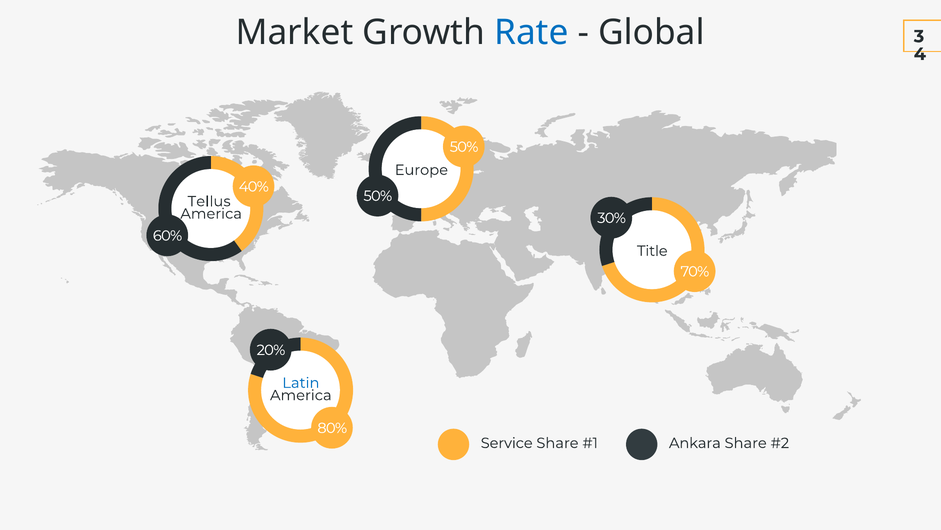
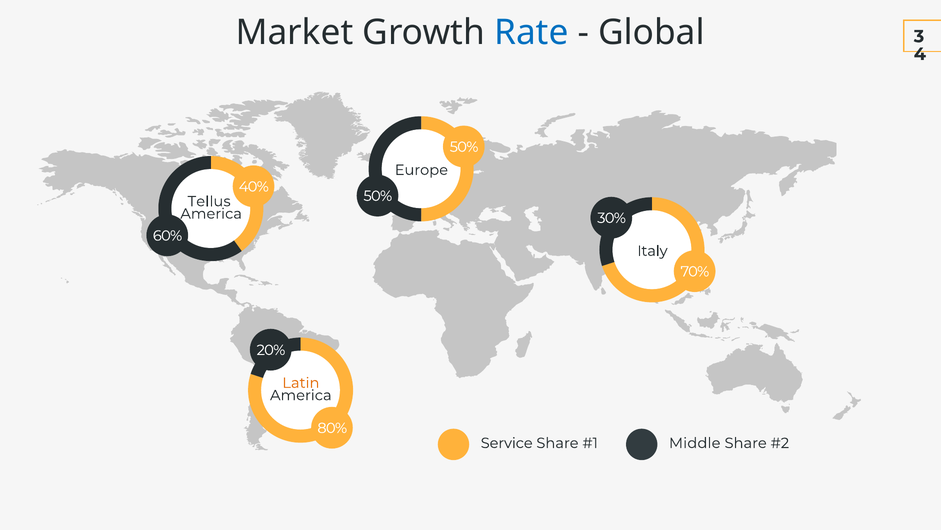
Title: Title -> Italy (652, 251)
Latin colour: blue -> orange (301, 382)
Ankara: Ankara -> Middle (695, 443)
